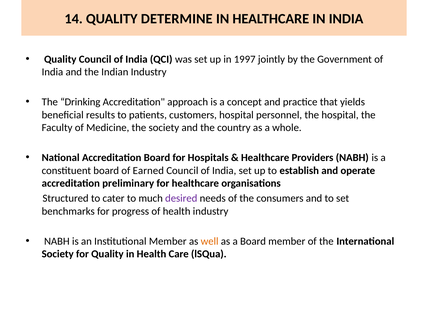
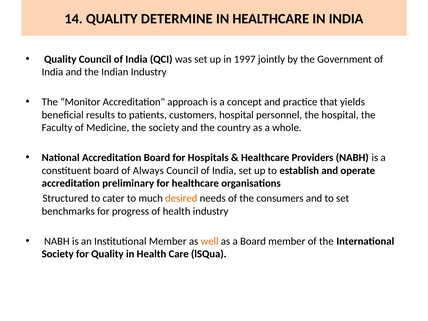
Drinking: Drinking -> Monitor (80, 102)
Earned: Earned -> Always (148, 171)
desired colour: purple -> orange (181, 198)
